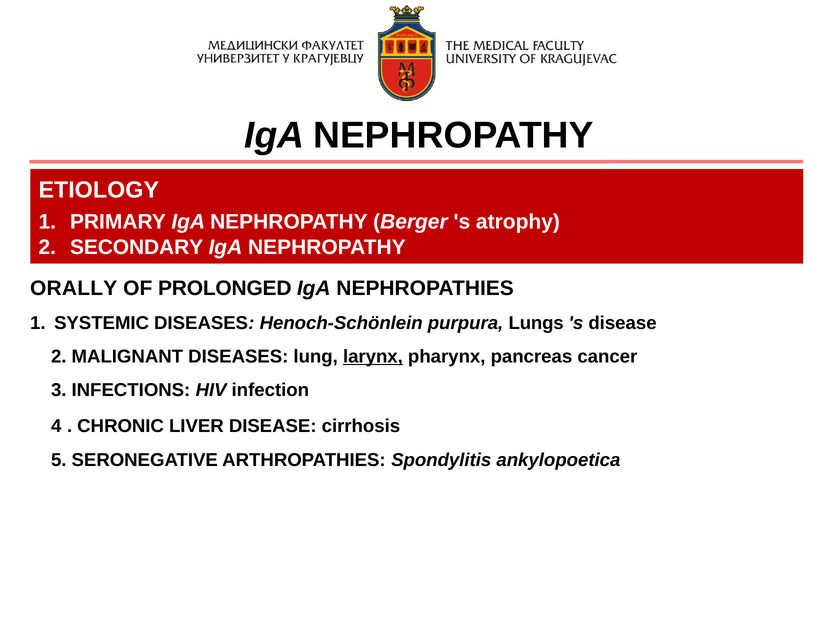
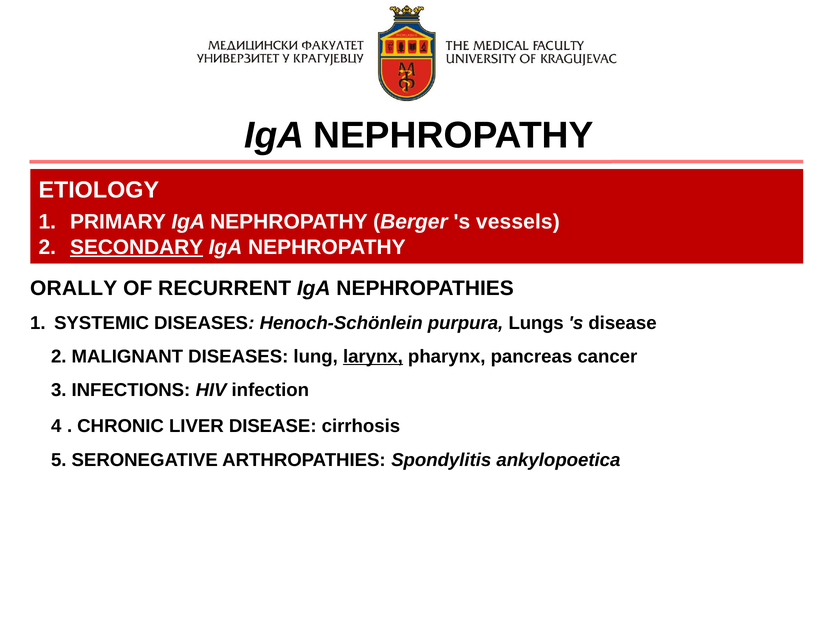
atrophy: atrophy -> vessels (518, 222)
SECONDARY underline: none -> present (137, 247)
PROLONGED: PROLONGED -> RECURRENT (225, 288)
